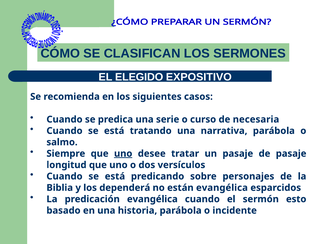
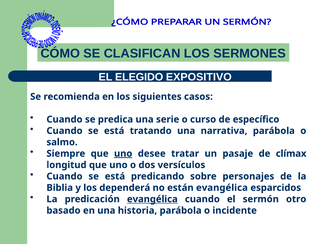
necesaria: necesaria -> específico (256, 120)
de pasaje: pasaje -> clímax (291, 154)
evangélica underline: none -> present (152, 200)
esto: esto -> otro (296, 200)
